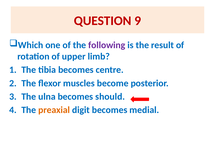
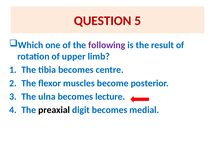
9: 9 -> 5 (138, 21)
should: should -> lecture (110, 97)
preaxial colour: orange -> black (54, 110)
